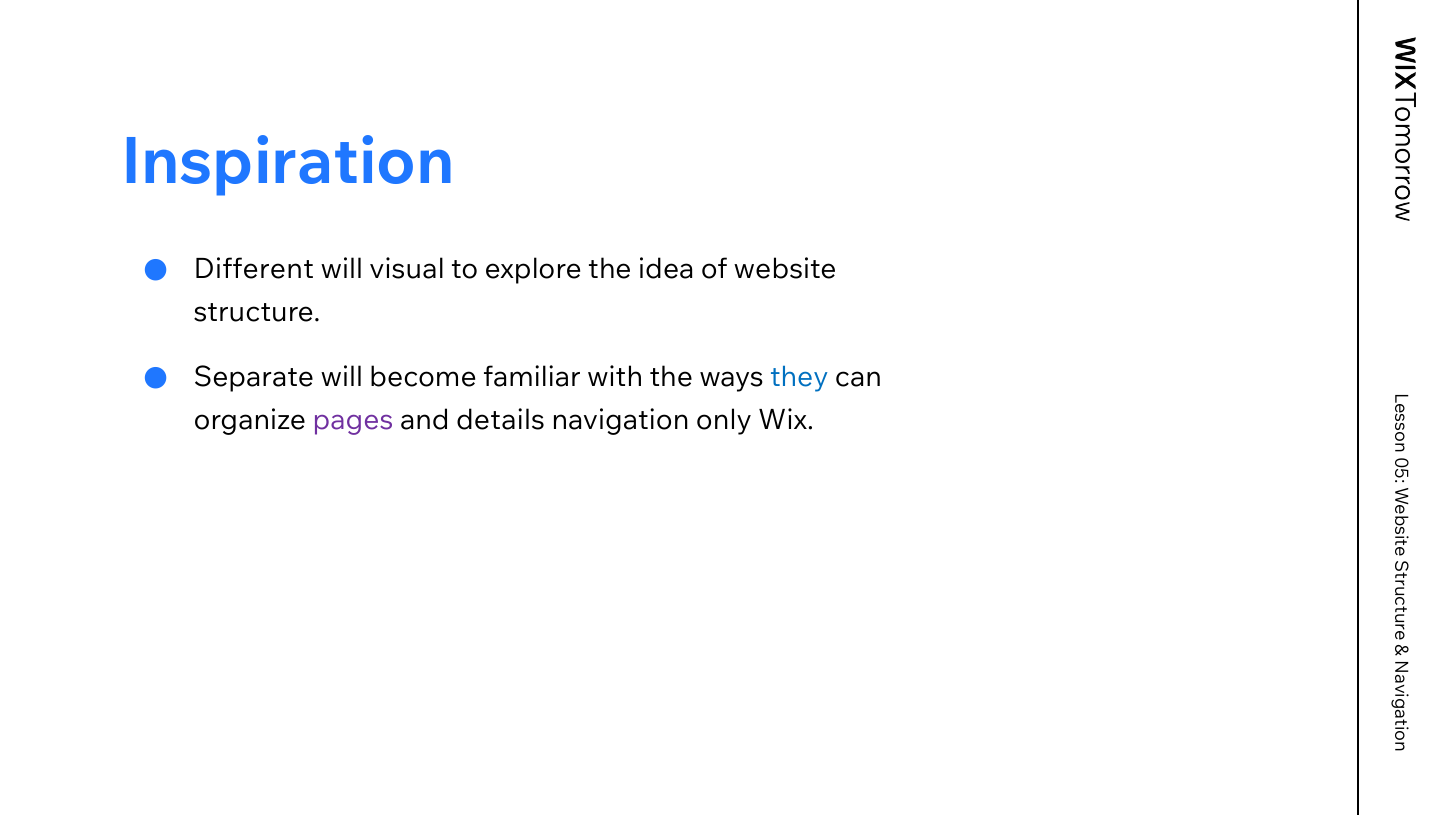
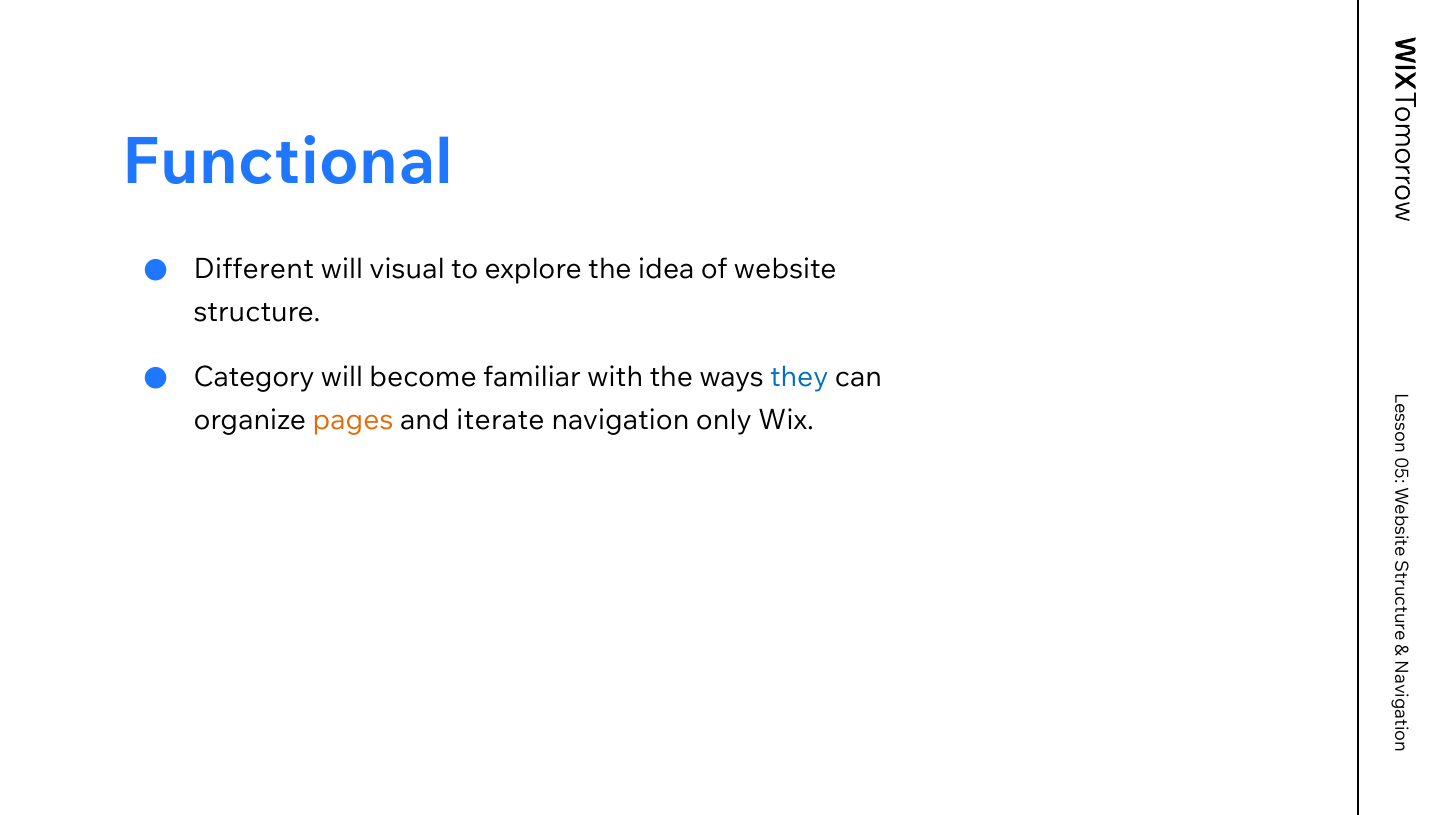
Inspiration: Inspiration -> Functional (288, 162)
Separate: Separate -> Category (254, 377)
pages colour: purple -> orange (353, 421)
details: details -> iterate (501, 421)
